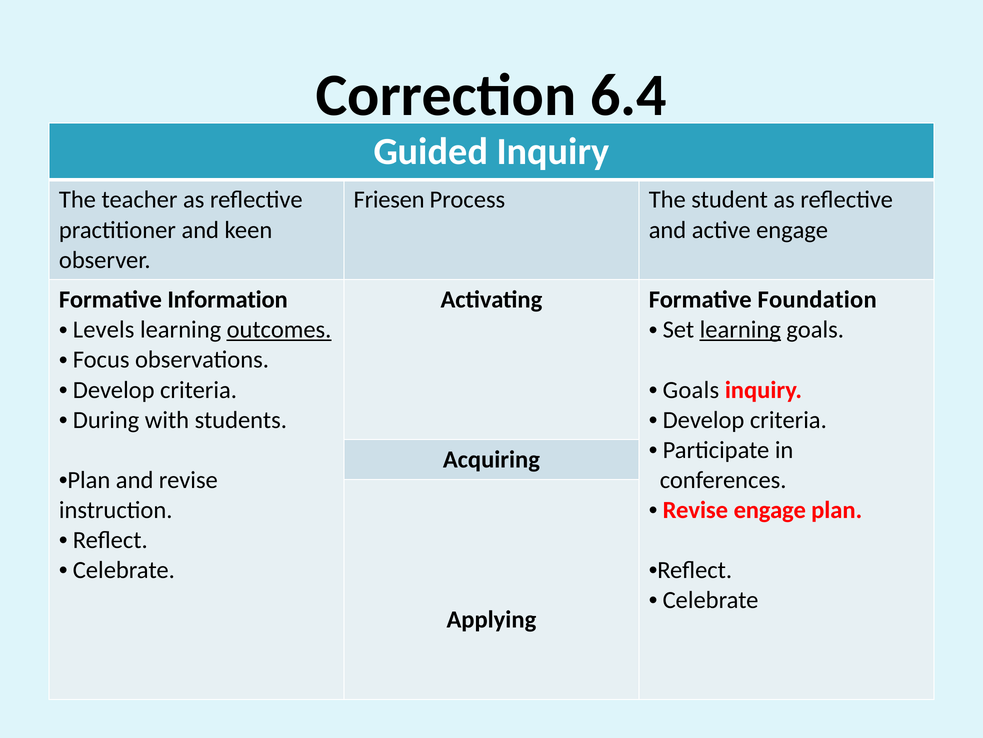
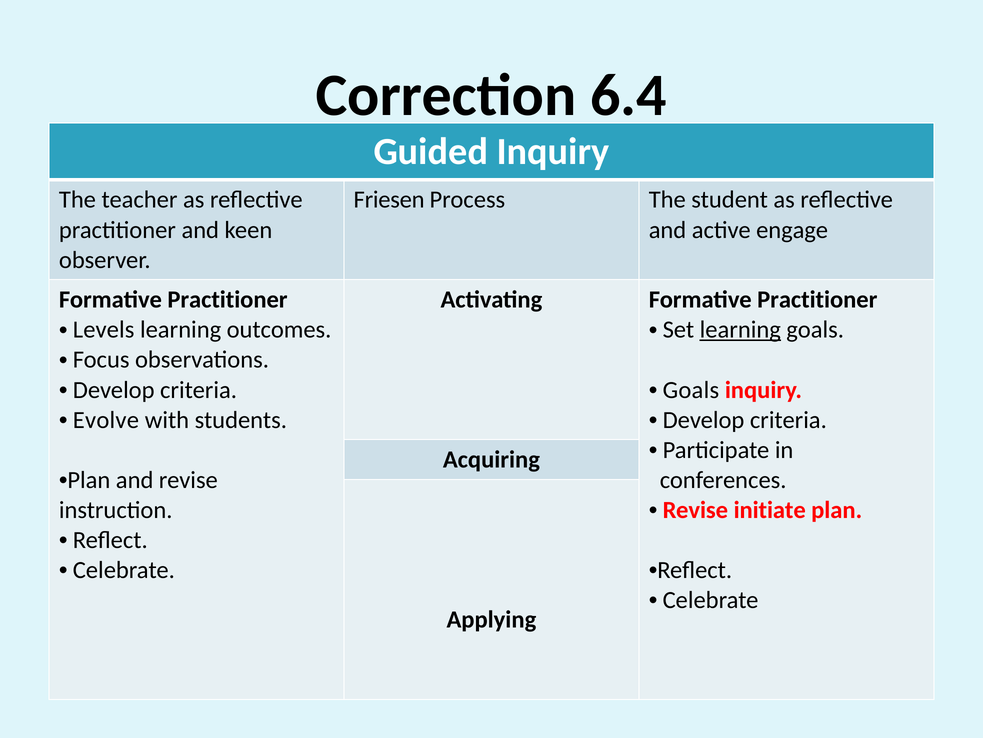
Information: Information -> Practitioner (227, 300)
Activating Formative Foundation: Foundation -> Practitioner (817, 300)
outcomes underline: present -> none (279, 330)
During: During -> Evolve (106, 419)
Revise engage: engage -> initiate (770, 509)
